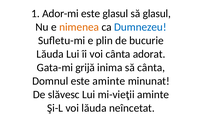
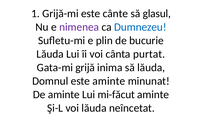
Ador-mi: Ador-mi -> Grijă-mi (60, 14)
este glasul: glasul -> cânte (115, 14)
nimenea colour: orange -> purple (79, 27)
adorat: adorat -> purtat (149, 54)
să cânta: cânta -> lăuda (151, 67)
De slăvesc: slăvesc -> aminte (64, 94)
mi-vieţii: mi-vieţii -> mi-făcut (116, 94)
